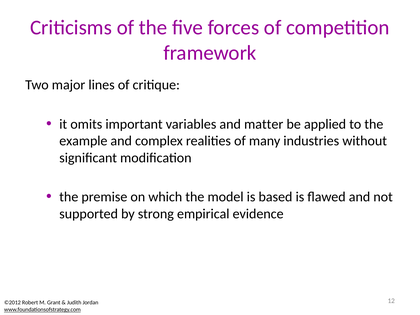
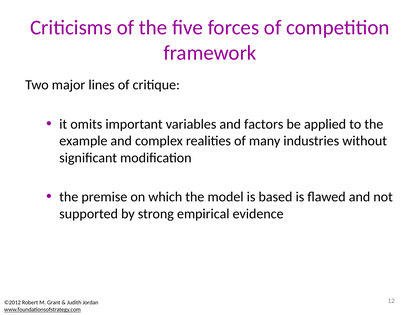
matter: matter -> factors (264, 124)
